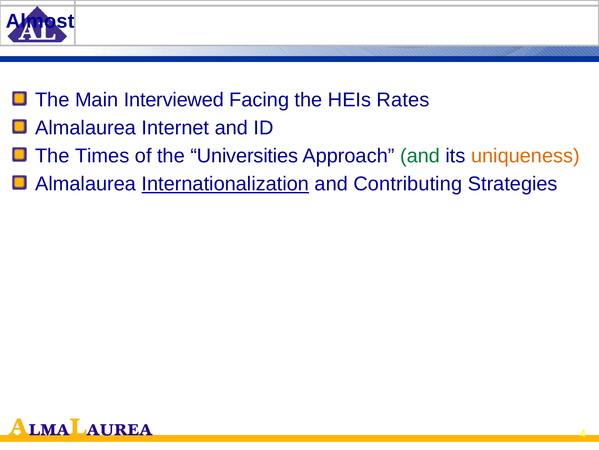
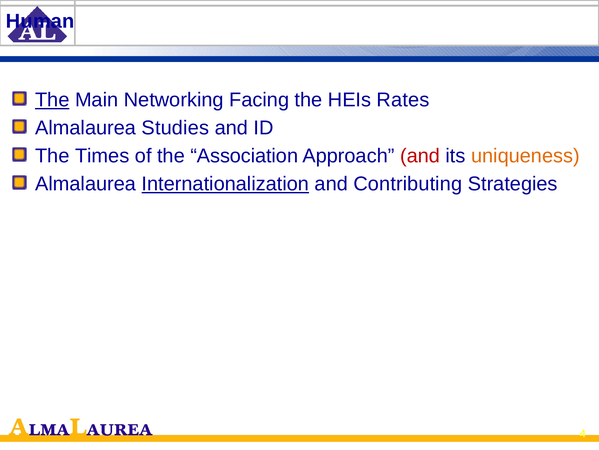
Almost: Almost -> Human (40, 21)
The underline: none -> present (52, 100)
Interviewed: Interviewed -> Networking (174, 100)
Internet: Internet -> Studies (175, 128)
Universities: Universities -> Association (244, 156)
and colour: green -> red (420, 156)
